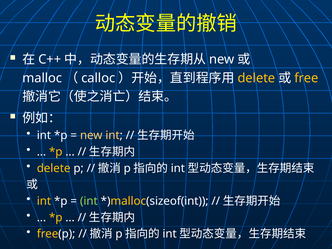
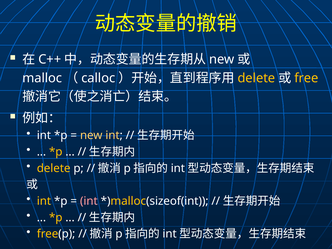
int colour: light green -> pink (89, 201)
